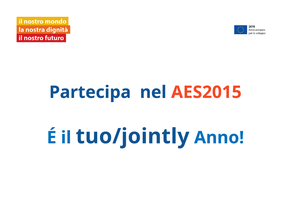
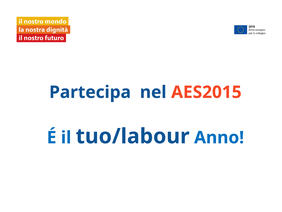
tuo/jointly: tuo/jointly -> tuo/labour (133, 136)
